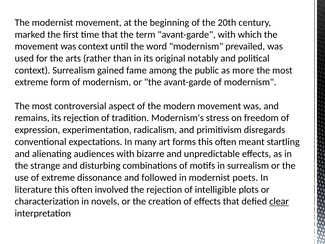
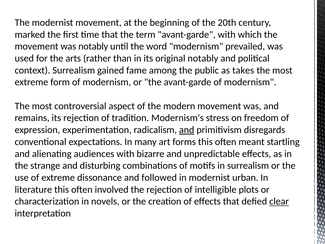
was context: context -> notably (93, 46)
more: more -> takes (243, 70)
and underline: none -> present (187, 130)
poets: poets -> urban (245, 177)
